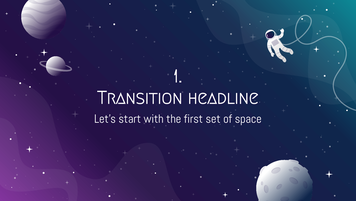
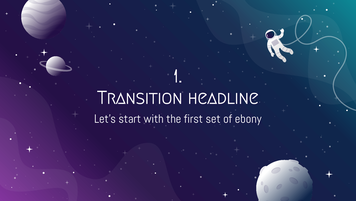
space: space -> ebony (248, 119)
